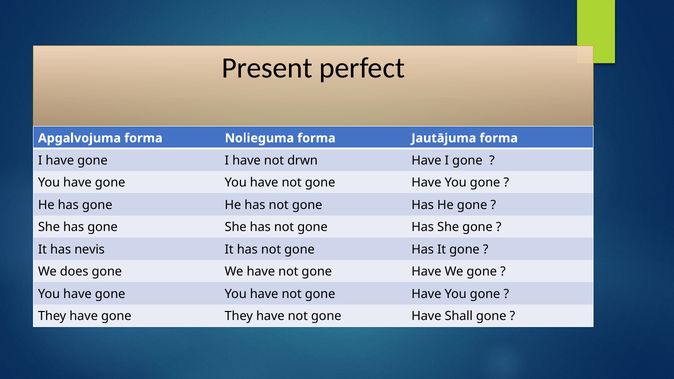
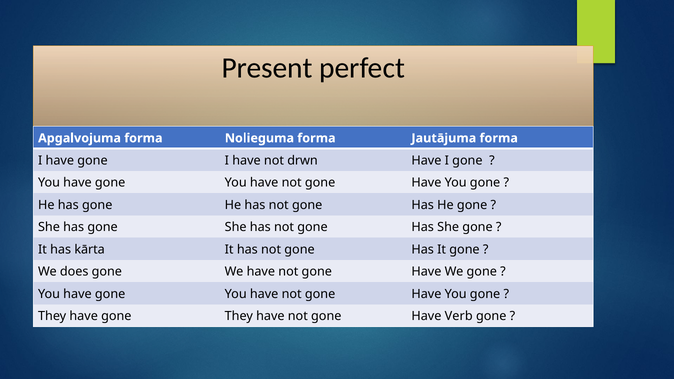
nevis: nevis -> kārta (90, 250)
Shall: Shall -> Verb (459, 316)
